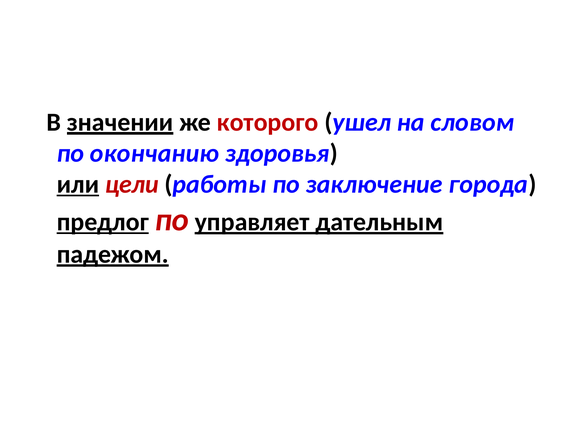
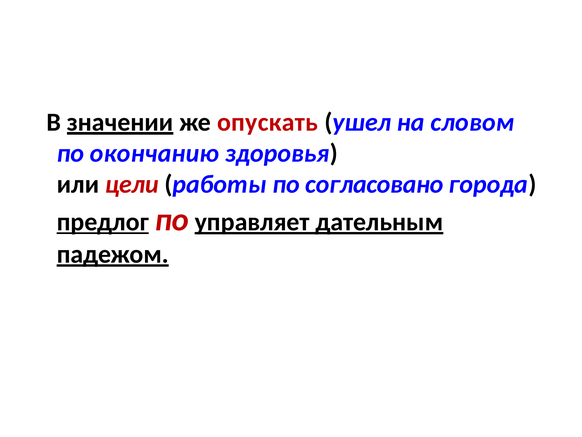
которого: которого -> опускать (268, 122)
или underline: present -> none (78, 184)
заключение: заключение -> согласовано (374, 184)
